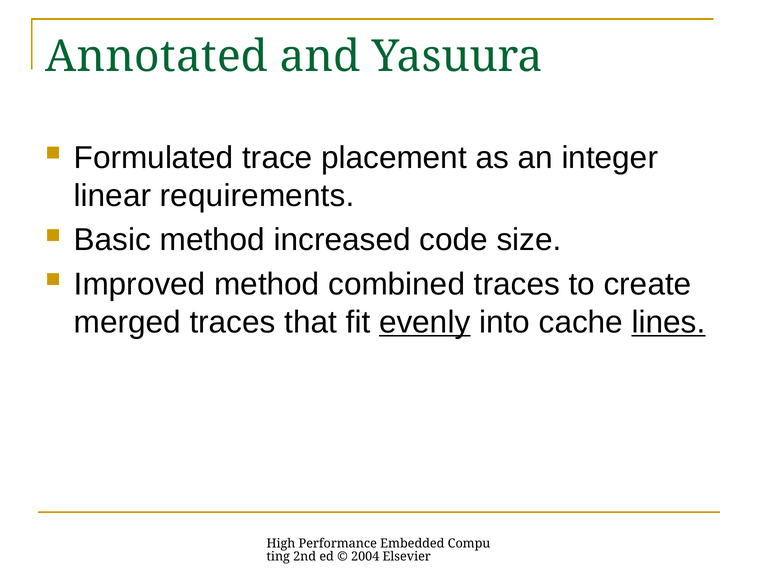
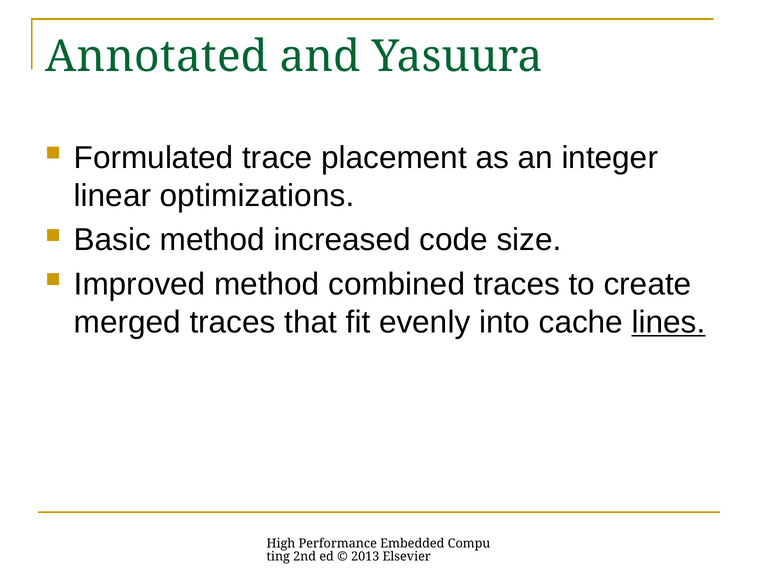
requirements: requirements -> optimizations (257, 195)
evenly underline: present -> none (425, 322)
2004: 2004 -> 2013 (365, 556)
